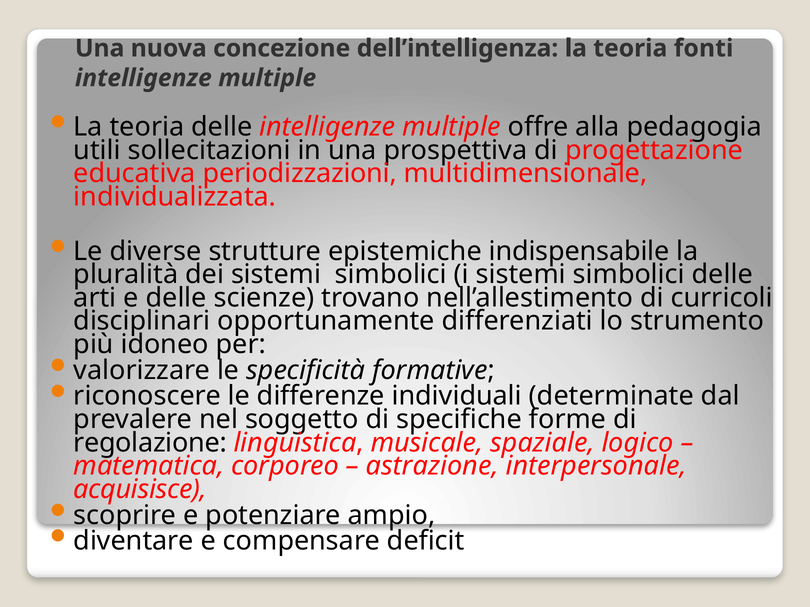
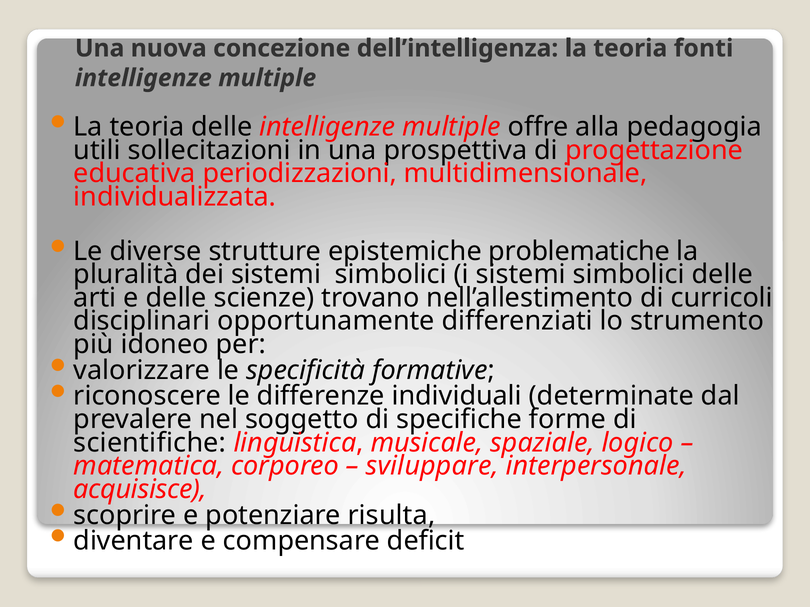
indispensabile: indispensabile -> problematiche (579, 251)
regolazione: regolazione -> scientifiche (150, 443)
astrazione: astrazione -> sviluppare (432, 466)
ampio: ampio -> risulta (391, 516)
